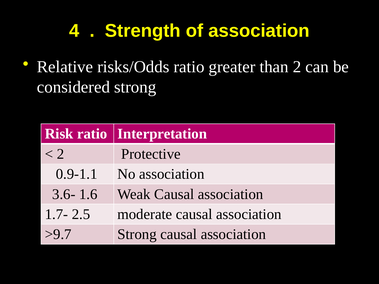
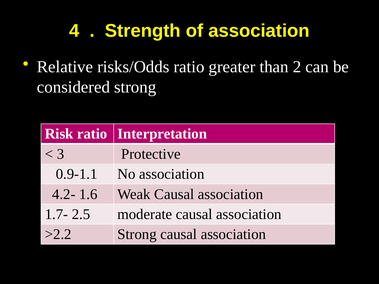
2: 2 -> 3 (60, 154)
3.6-: 3.6- -> 4.2- (64, 194)
>9.7: >9.7 -> >2.2 (58, 235)
